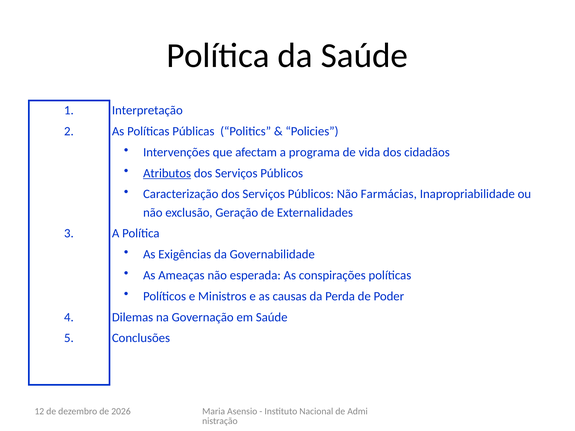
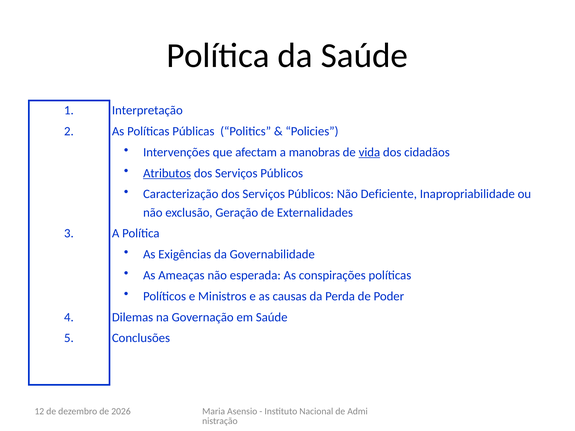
programa: programa -> manobras (314, 152)
vida underline: none -> present (369, 152)
Farmácias: Farmácias -> Deficiente (389, 194)
